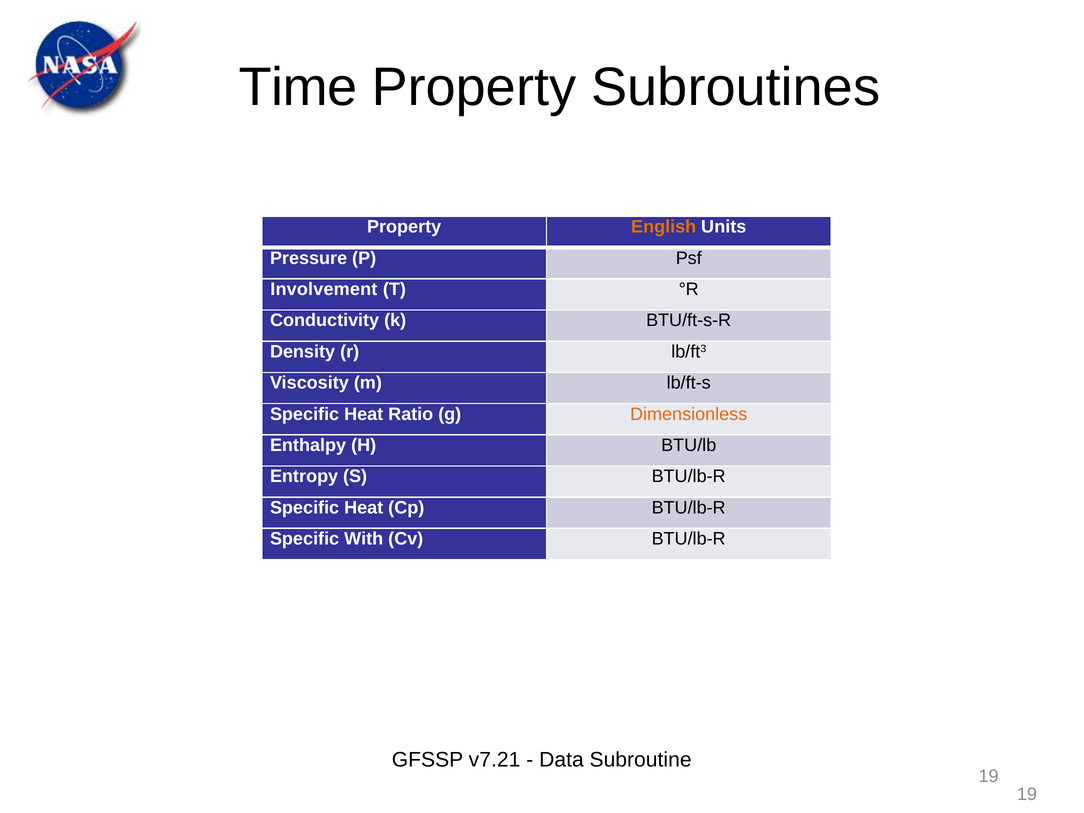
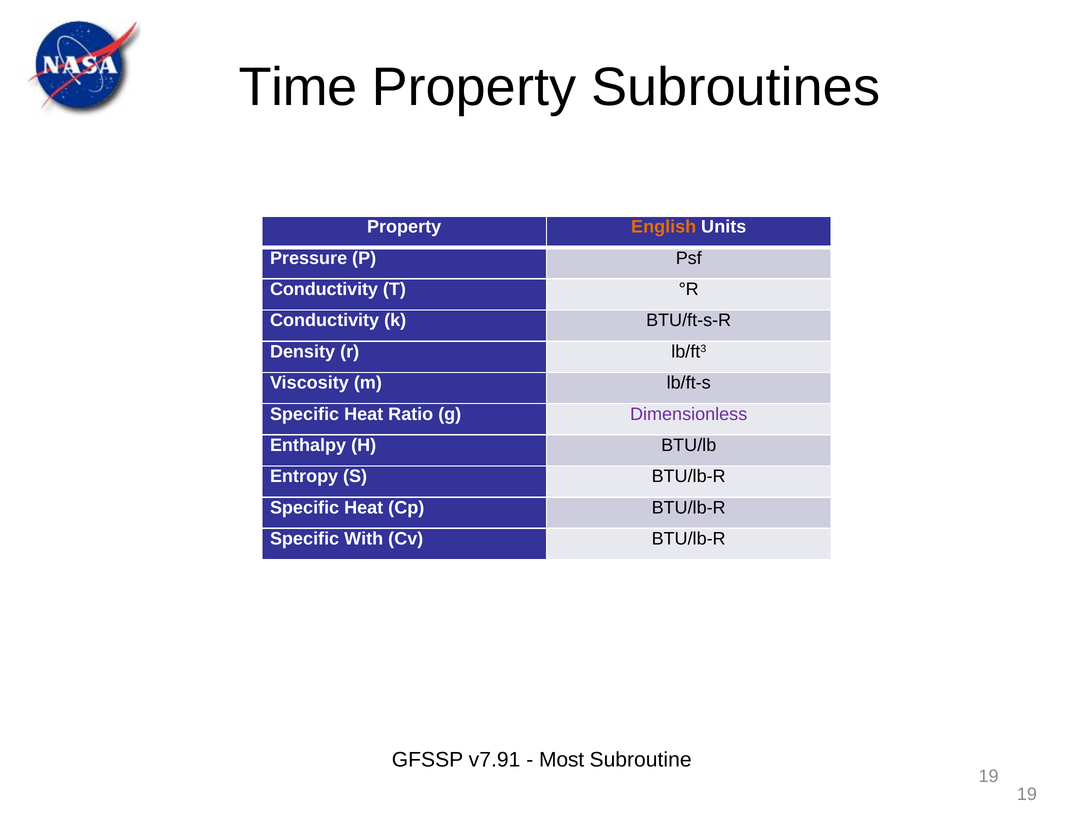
Involvement: Involvement -> Conductivity (324, 289)
Dimensionless colour: orange -> purple (689, 414)
v7.21: v7.21 -> v7.91 (495, 760)
Data: Data -> Most (562, 760)
